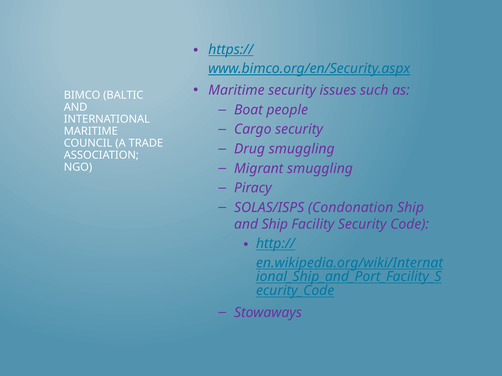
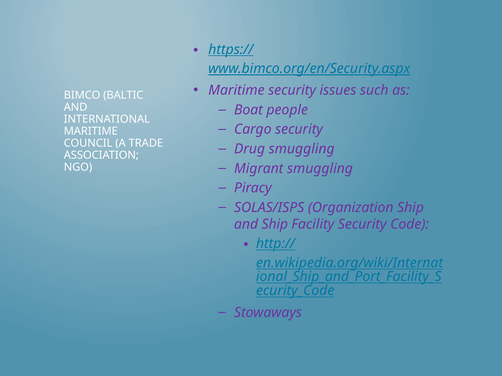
Condonation: Condonation -> Organization (351, 208)
